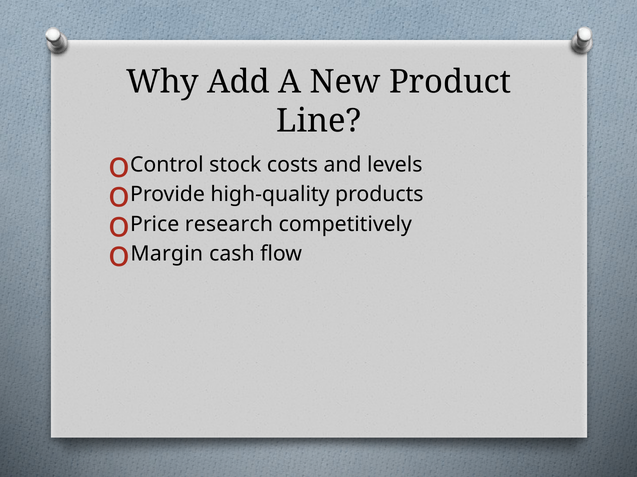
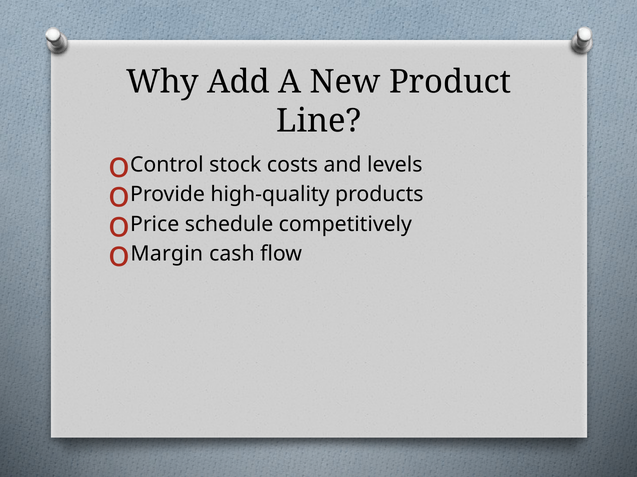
research: research -> schedule (229, 224)
